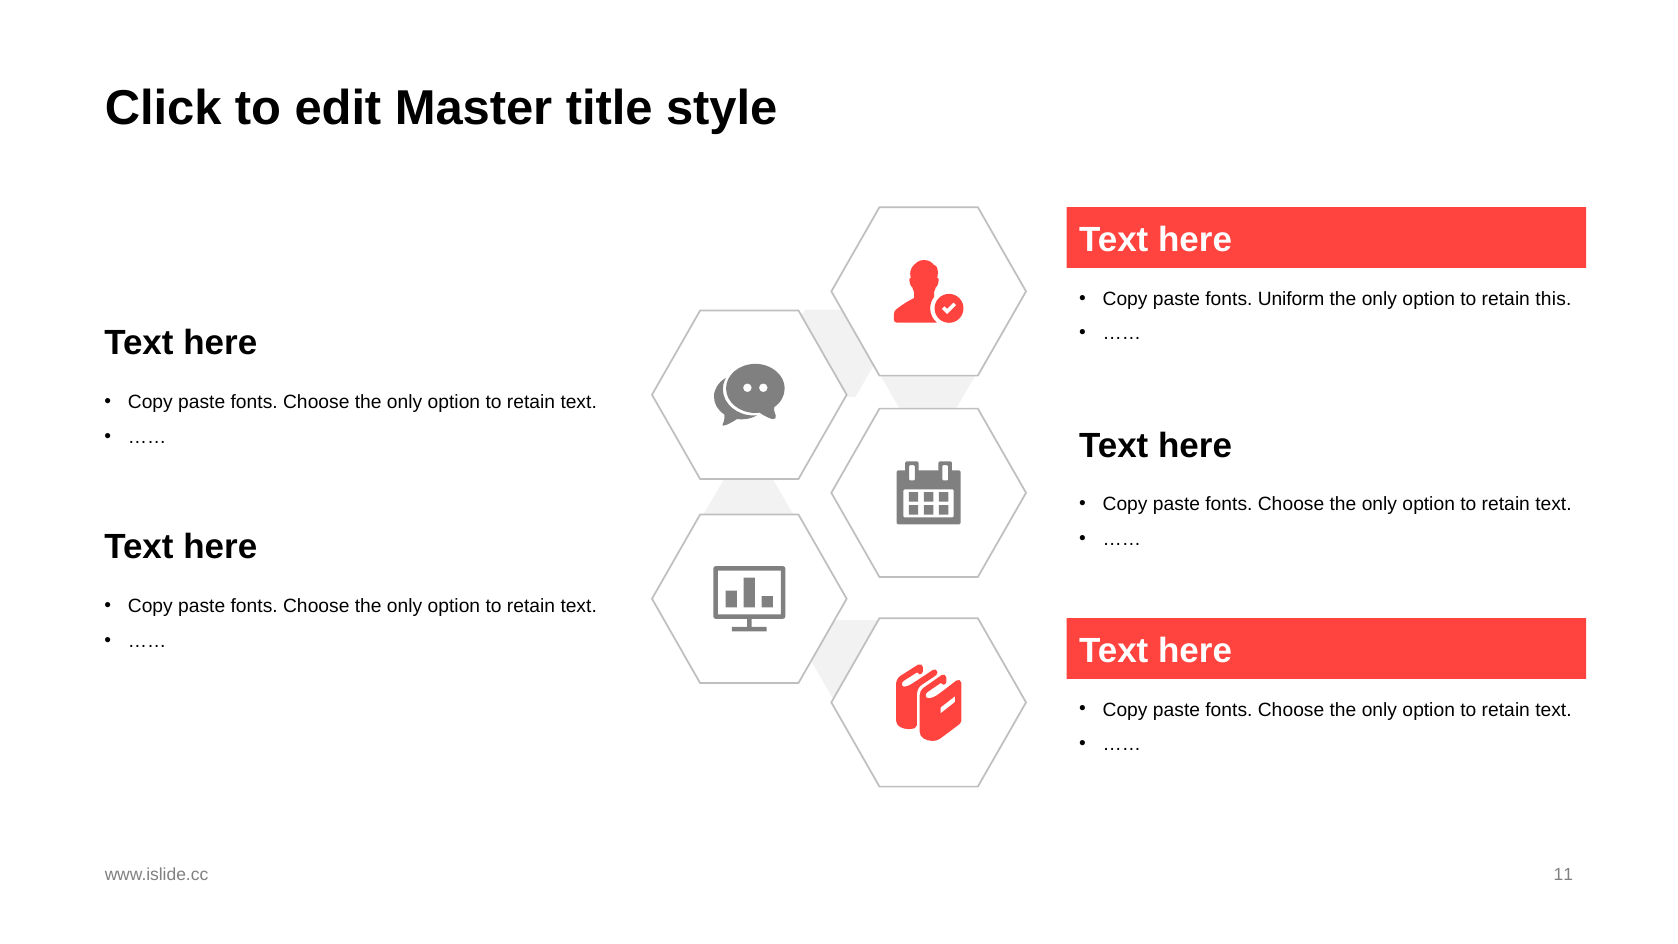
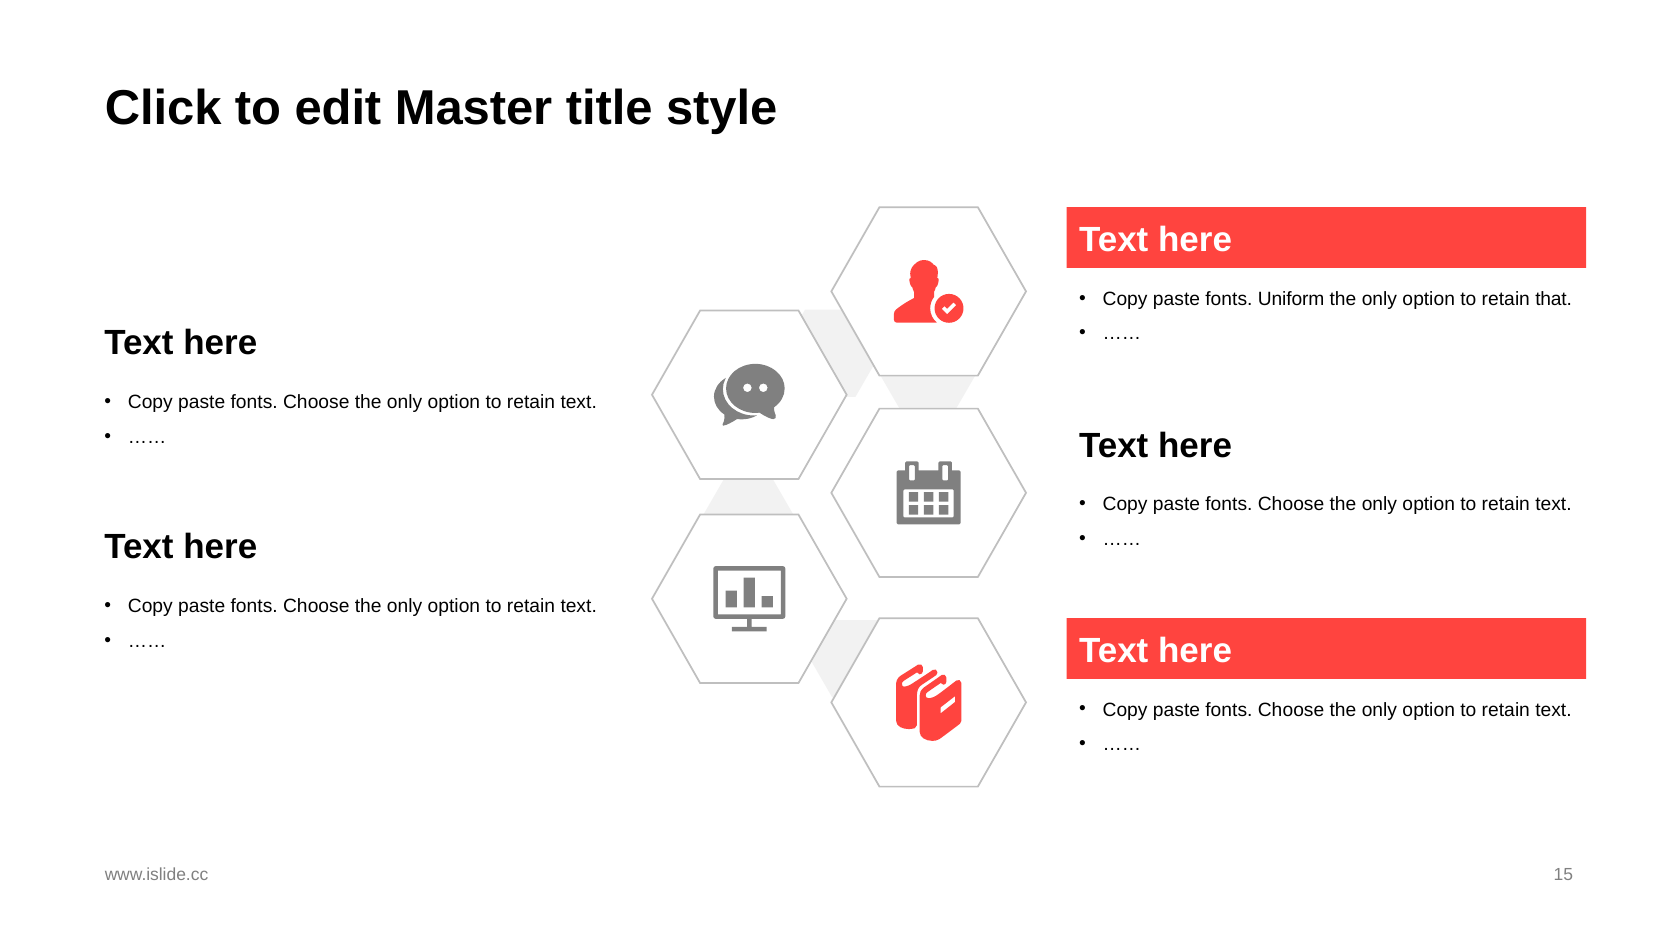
this: this -> that (1554, 299)
11: 11 -> 15 (1563, 874)
